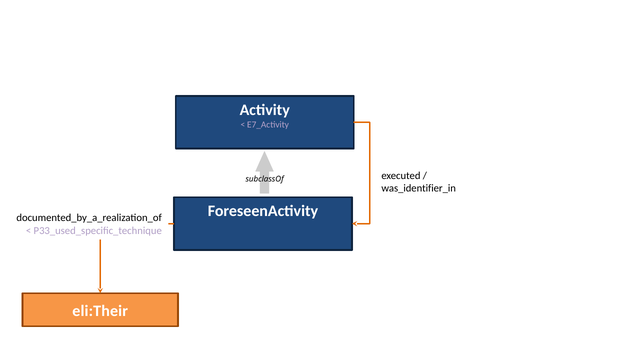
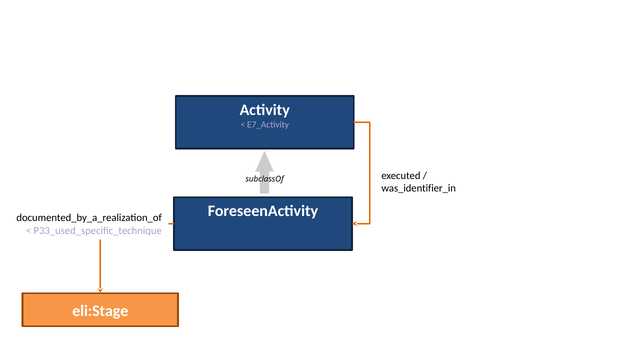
eli:Their: eli:Their -> eli:Stage (100, 311)
